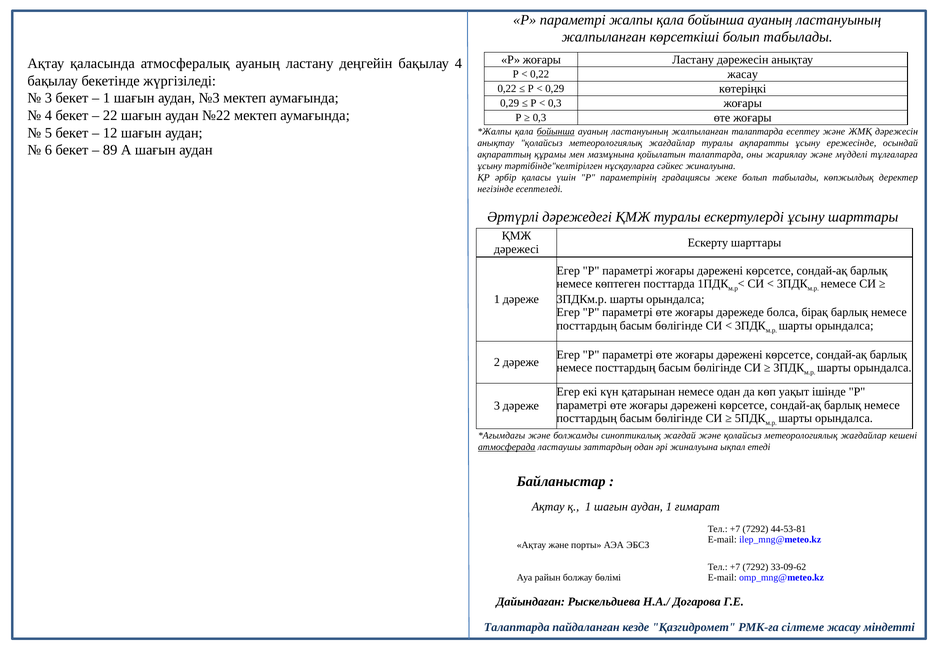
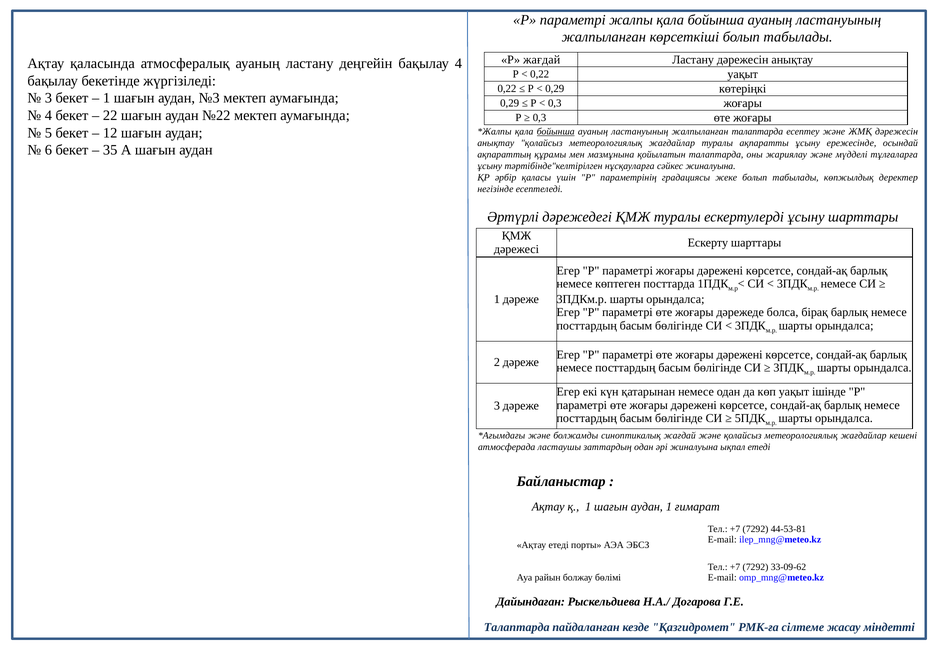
Р жоғары: жоғары -> жағдай (542, 60)
0,22 жасау: жасау -> уақыт (743, 74)
89: 89 -> 35 (110, 150)
атмосферада underline: present -> none (507, 447)
Ақтау және: және -> етеді (559, 545)
